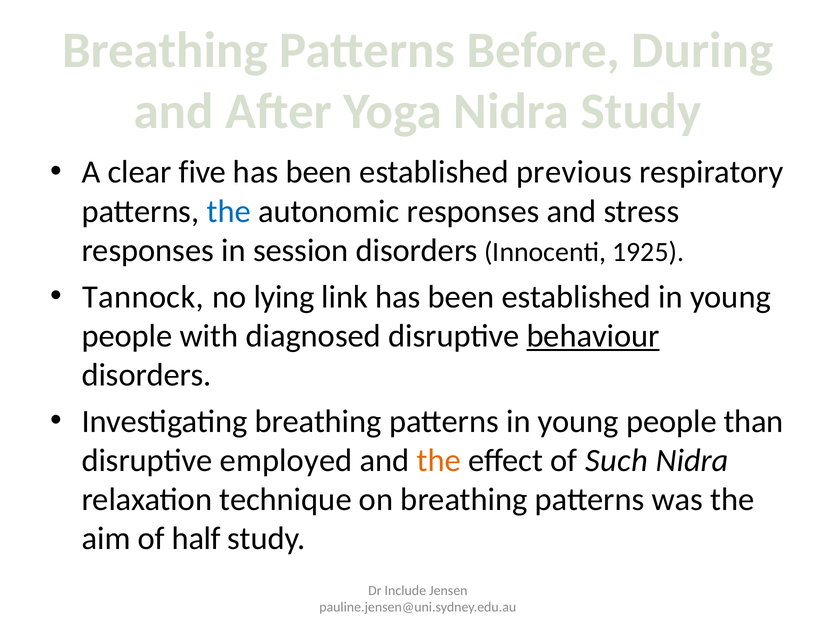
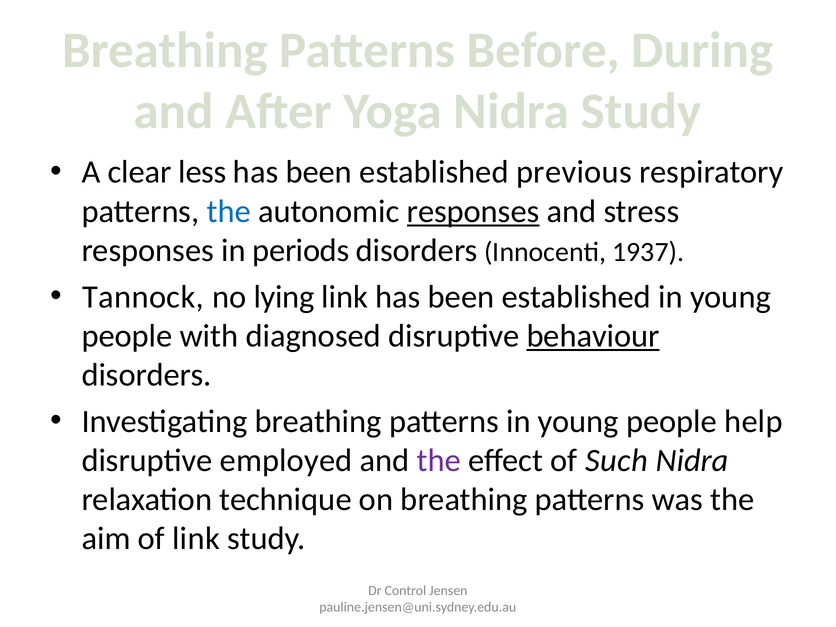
five: five -> less (203, 172)
responses underline: none -> present (473, 211)
session: session -> periods (301, 250)
1925: 1925 -> 1937 (648, 252)
than: than -> help (753, 421)
the colour: orange -> purple (439, 460)
of half: half -> link (196, 538)
Include: Include -> Control (405, 590)
